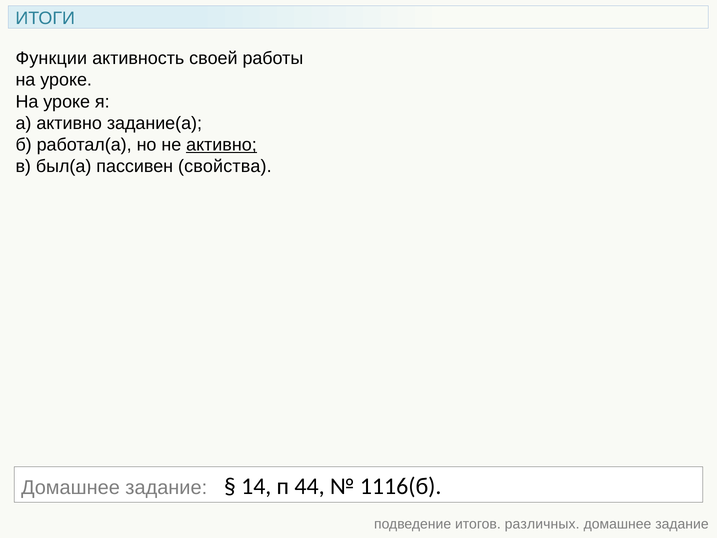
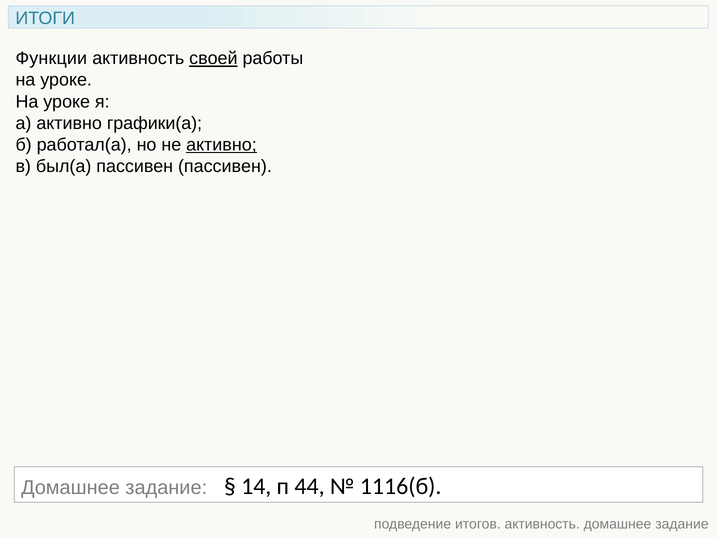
своей underline: none -> present (213, 59)
задание(а: задание(а -> графики(а (154, 123)
пассивен свойства: свойства -> пассивен (225, 166)
итогов различных: различных -> активность (542, 524)
